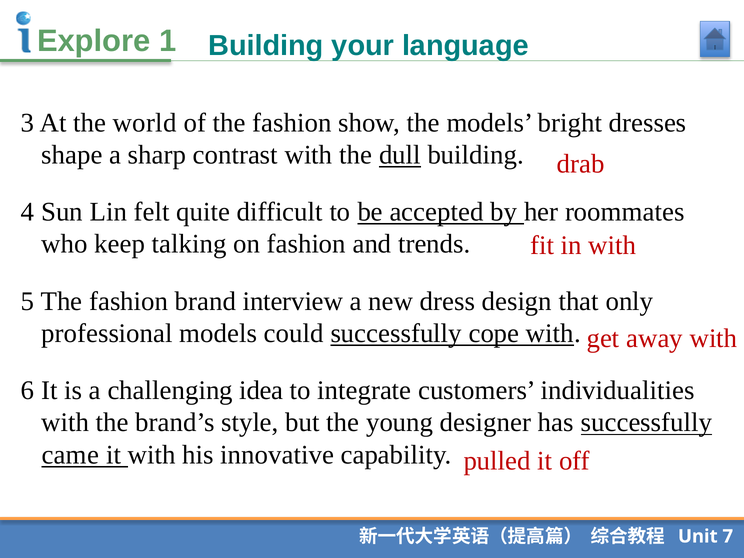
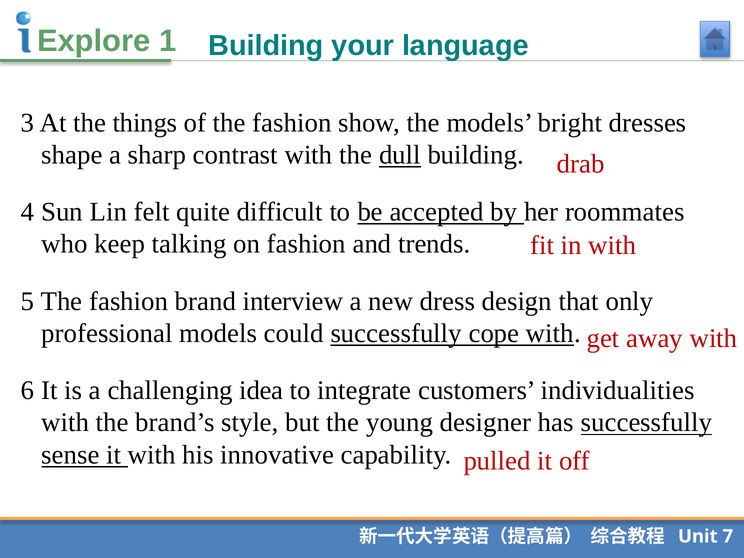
world: world -> things (145, 123)
came: came -> sense (70, 455)
